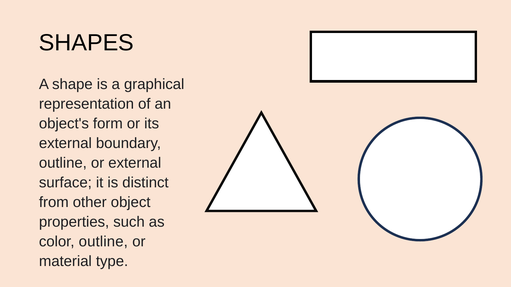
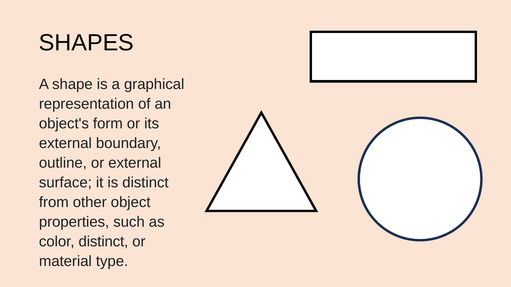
color outline: outline -> distinct (103, 242)
